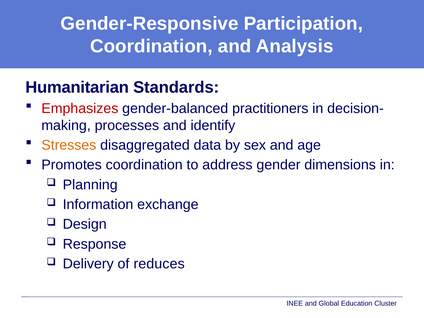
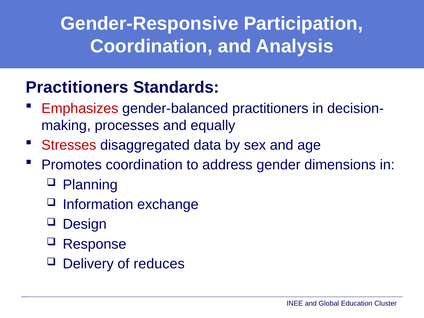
Humanitarian: Humanitarian -> Practitioners (77, 87)
identify: identify -> equally (213, 125)
Stresses colour: orange -> red (69, 145)
